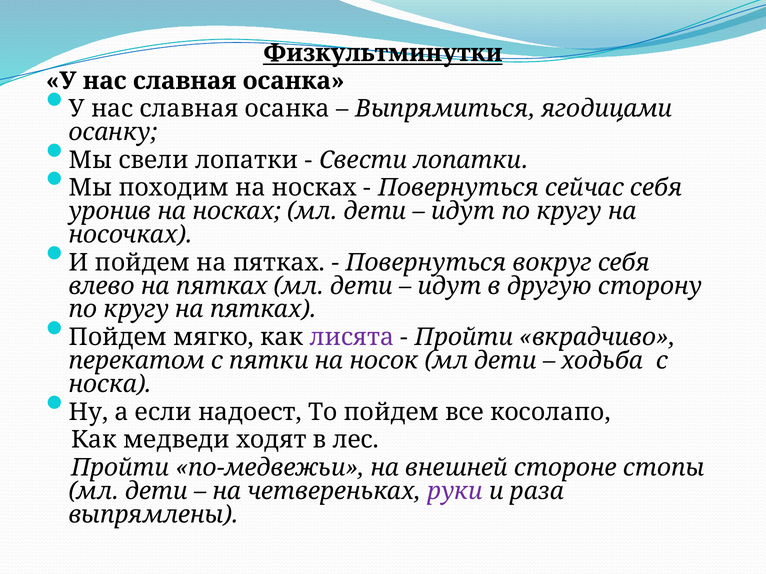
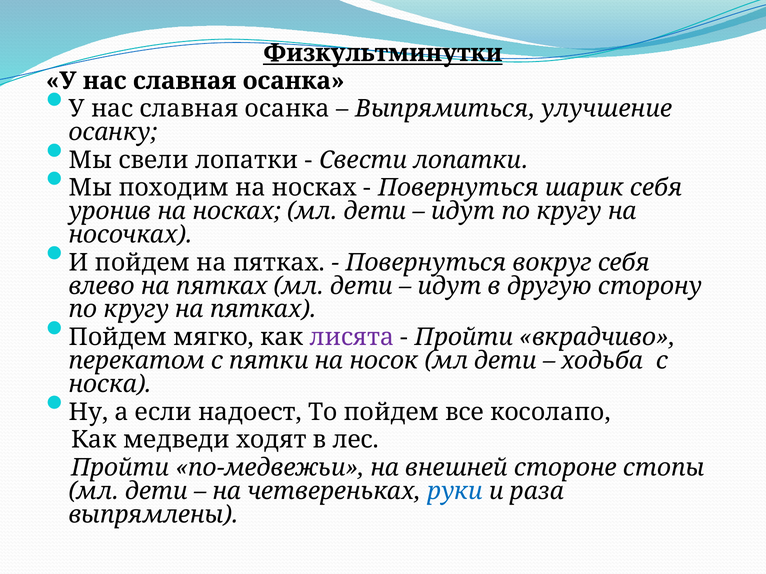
ягодицами: ягодицами -> улучшение (607, 109)
сейчас: сейчас -> шарик (585, 188)
руки colour: purple -> blue (455, 492)
